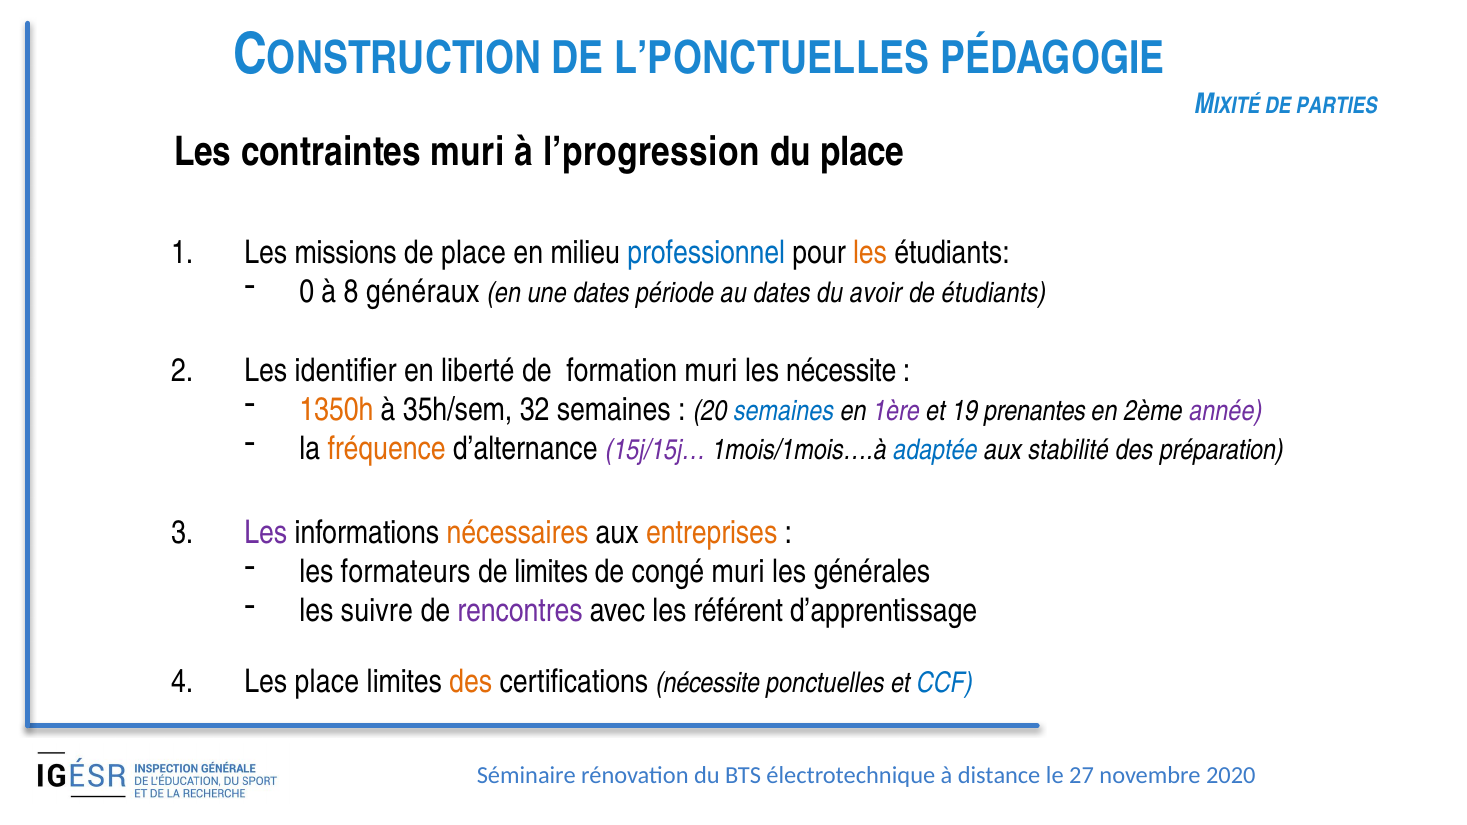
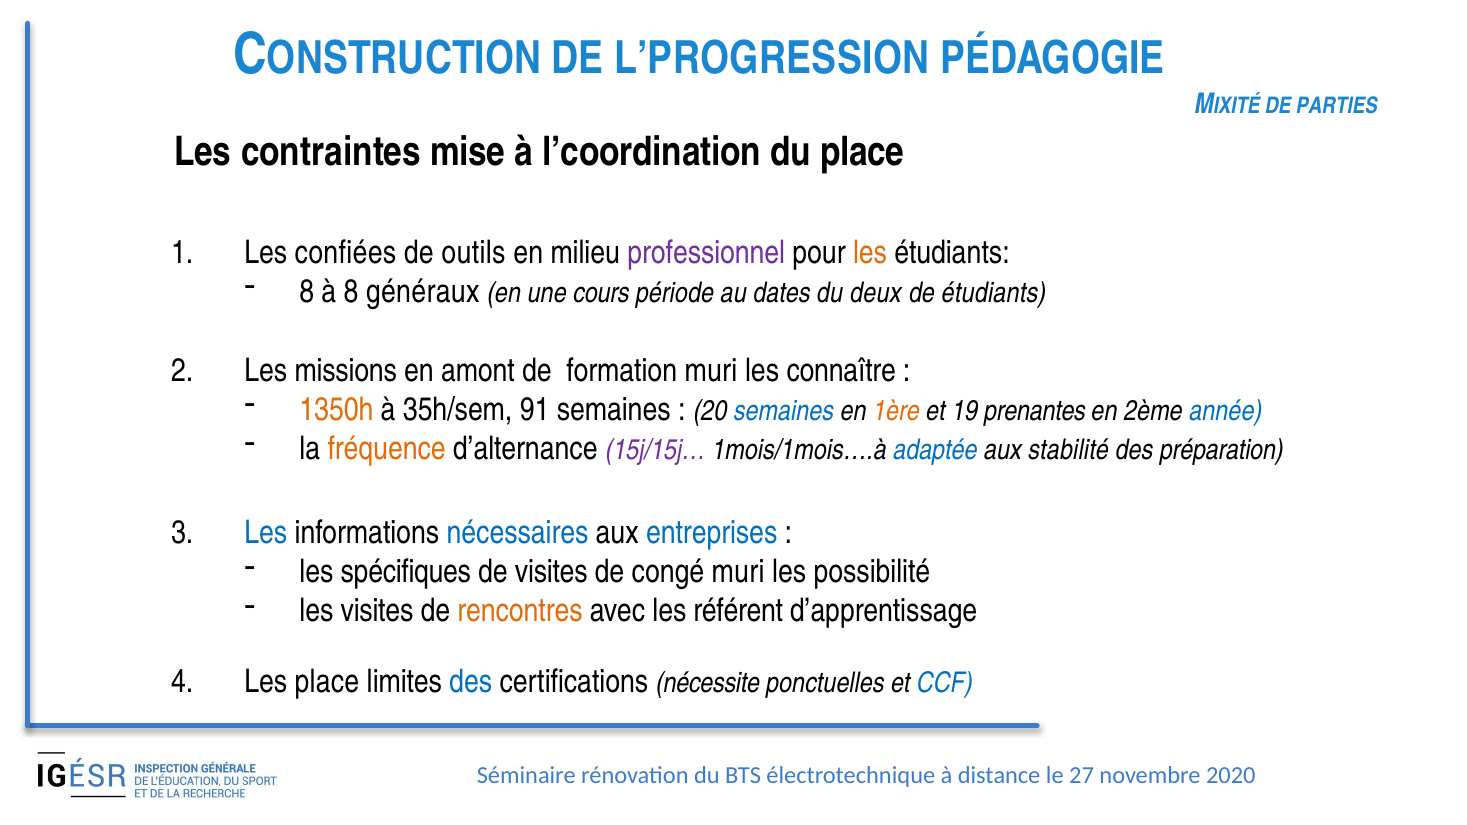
L’PONCTUELLES: L’PONCTUELLES -> L’PROGRESSION (772, 58)
contraintes muri: muri -> mise (468, 153)
l’progression: l’progression -> l’coordination (652, 153)
missions: missions -> confiées (345, 252)
de place: place -> outils (473, 252)
professionnel colour: blue -> purple (706, 252)
0: 0 -> 8 (307, 292)
une dates: dates -> cours (602, 293)
avoir: avoir -> deux (876, 293)
identifier: identifier -> missions (346, 370)
liberté: liberté -> amont (478, 370)
les nécessite: nécessite -> connaître (841, 370)
32: 32 -> 91 (535, 410)
1ère colour: purple -> orange (896, 411)
année colour: purple -> blue (1226, 411)
Les colour: purple -> blue (266, 533)
nécessaires colour: orange -> blue (518, 533)
entreprises colour: orange -> blue (712, 533)
formateurs: formateurs -> spécifiques (406, 572)
de limites: limites -> visites (551, 572)
générales: générales -> possibilité (872, 572)
les suivre: suivre -> visites (377, 611)
rencontres colour: purple -> orange (520, 611)
des colour: orange -> blue (471, 682)
